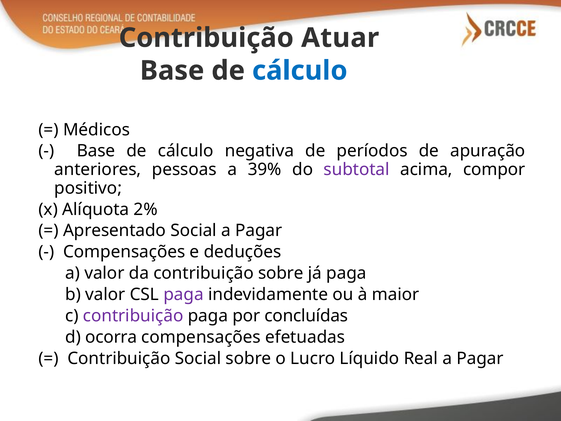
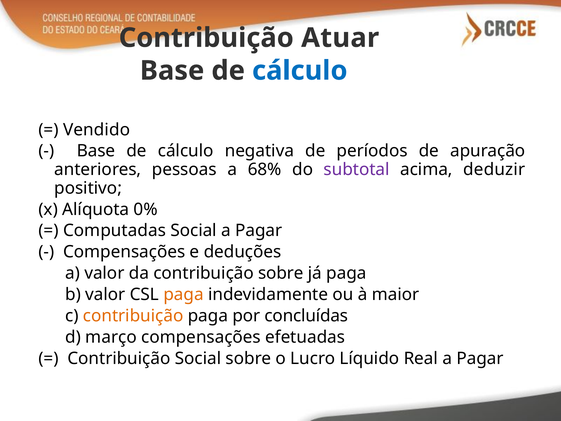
Médicos: Médicos -> Vendido (97, 130)
39%: 39% -> 68% (265, 169)
compor: compor -> deduzir (494, 169)
2%: 2% -> 0% (146, 209)
Apresentado: Apresentado -> Computadas (114, 231)
paga colour: purple -> orange (184, 294)
contribuição colour: purple -> orange (133, 316)
ocorra: ocorra -> março (111, 337)
